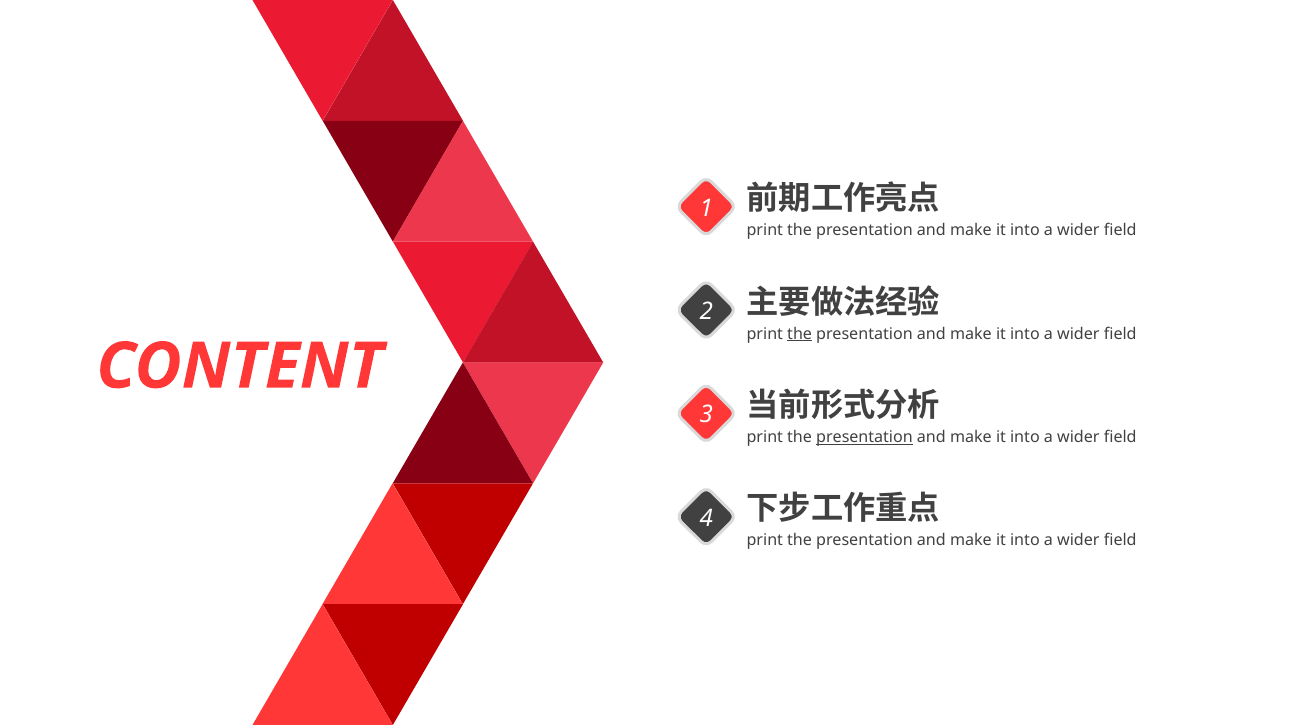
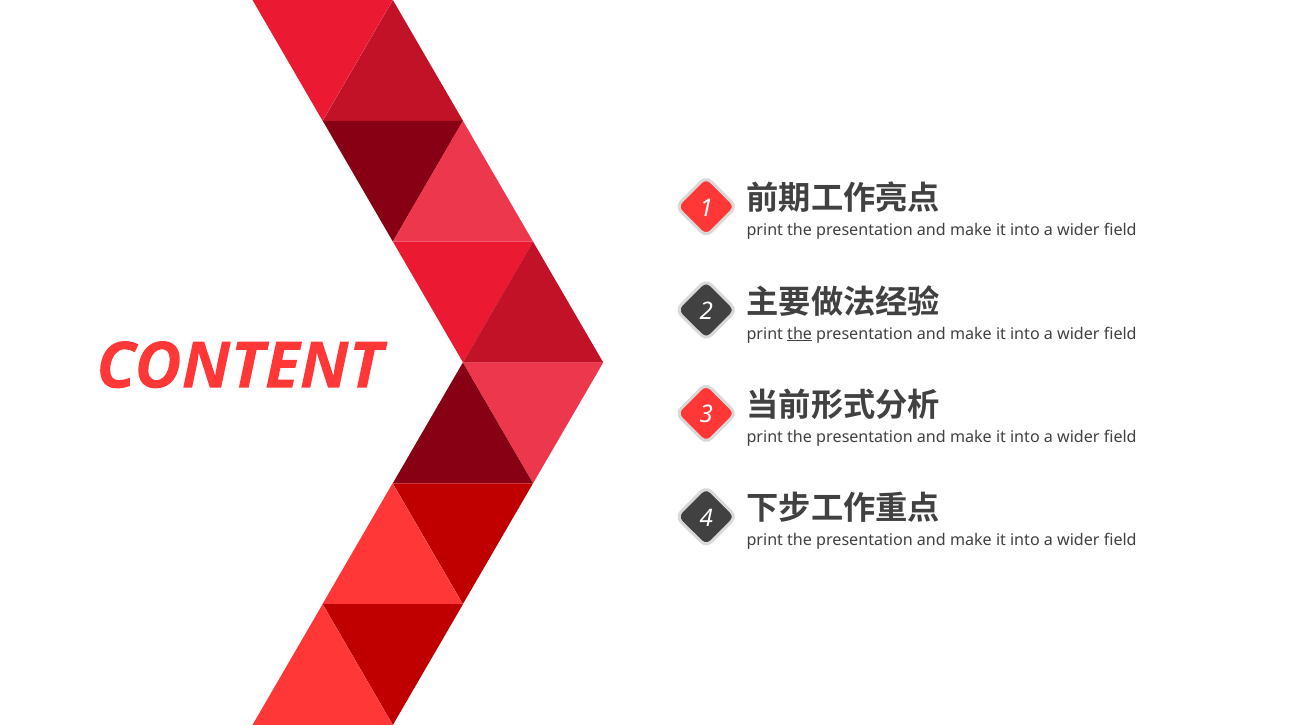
presentation underline: present -> none (864, 438)
